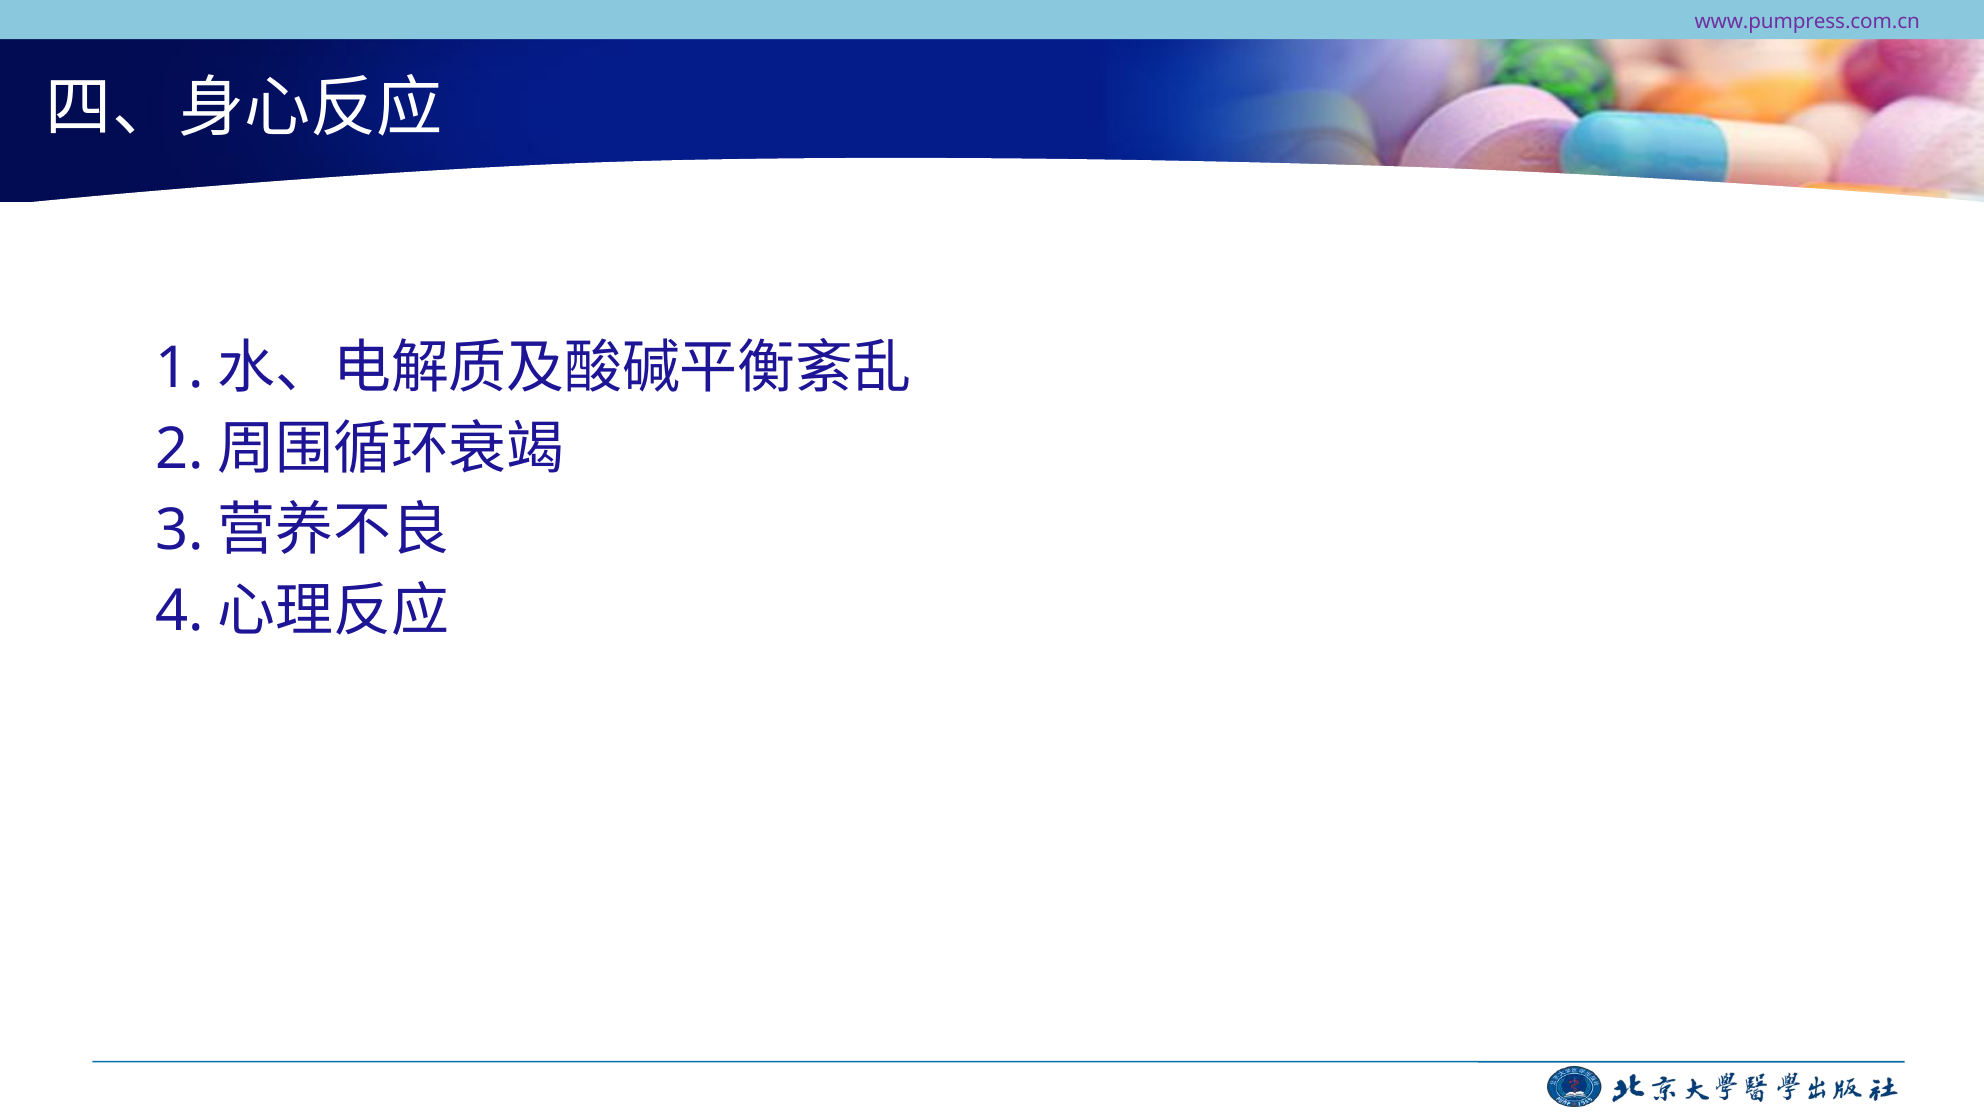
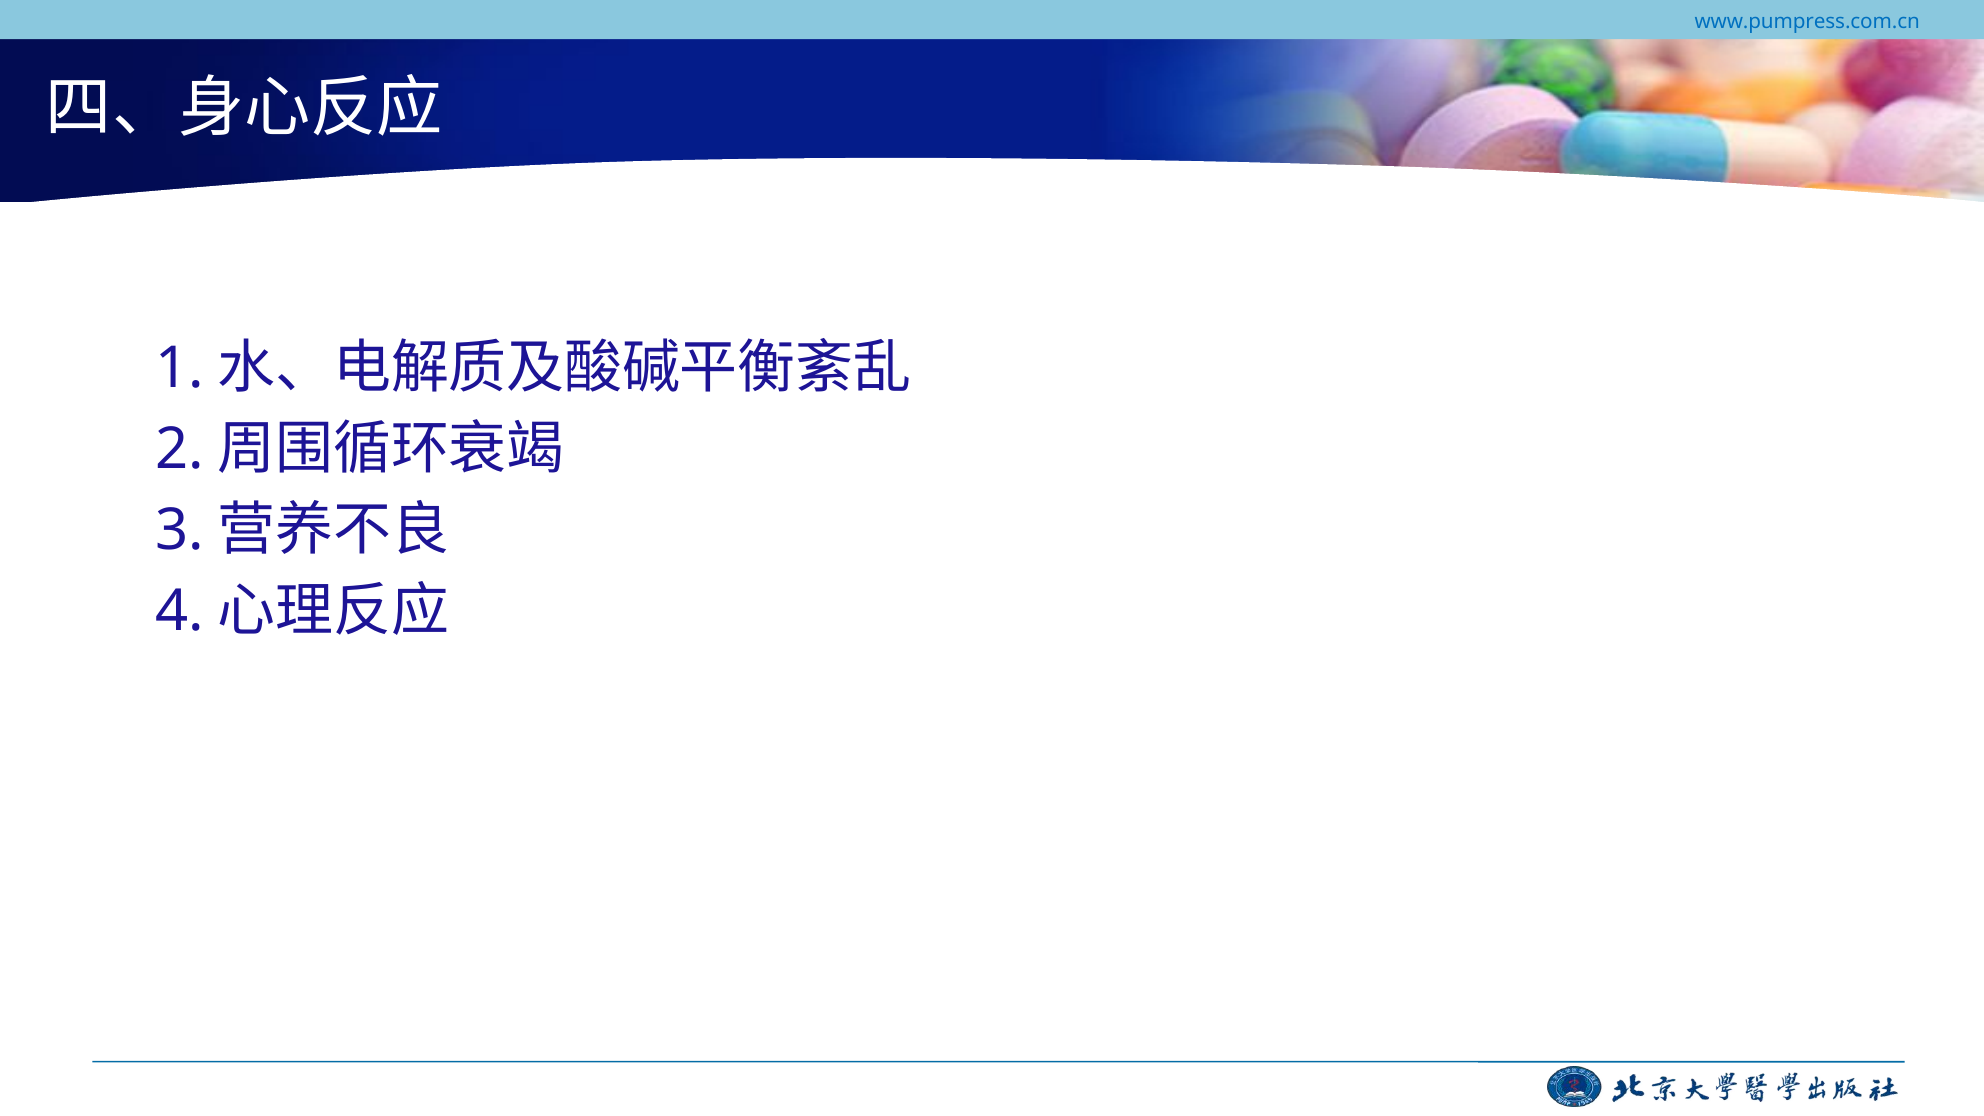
www.pumpress.com.cn colour: purple -> blue (1807, 21)
